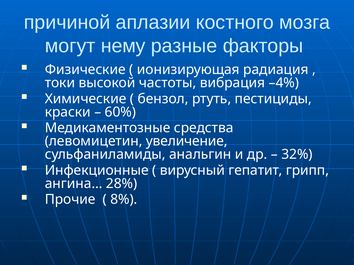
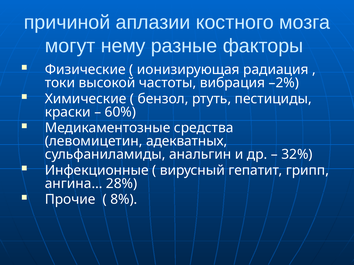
–4%: –4% -> –2% (284, 83)
увеличение: увеличение -> адекватных (187, 141)
